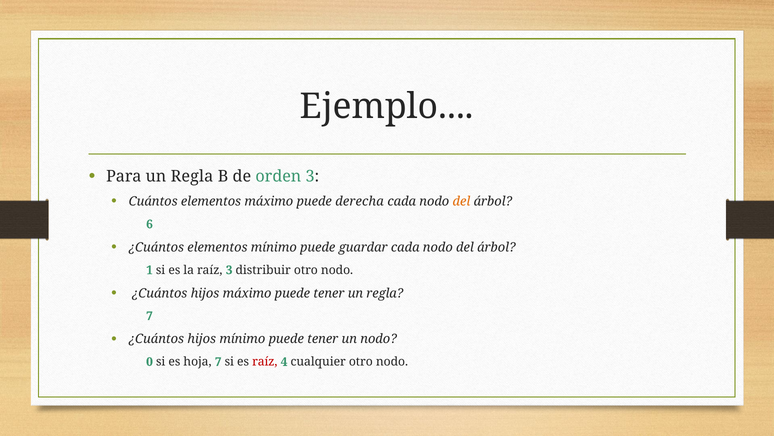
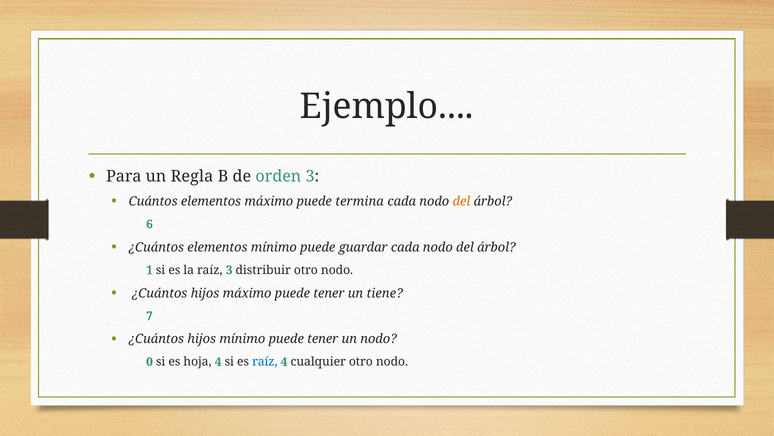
derecha: derecha -> termina (360, 201)
tener un regla: regla -> tiene (385, 293)
hoja 7: 7 -> 4 (218, 361)
raíz colour: red -> blue (265, 361)
